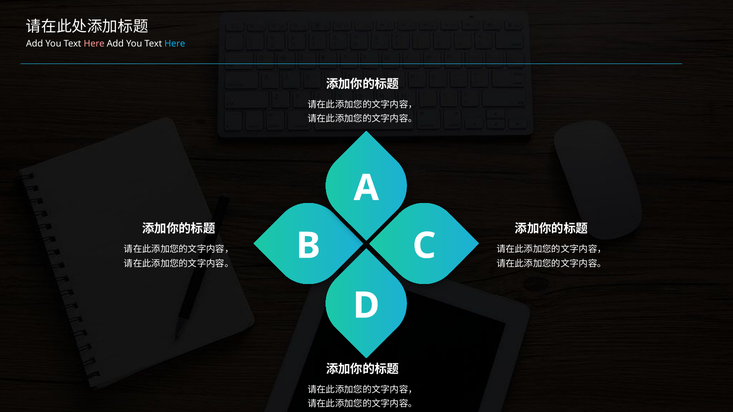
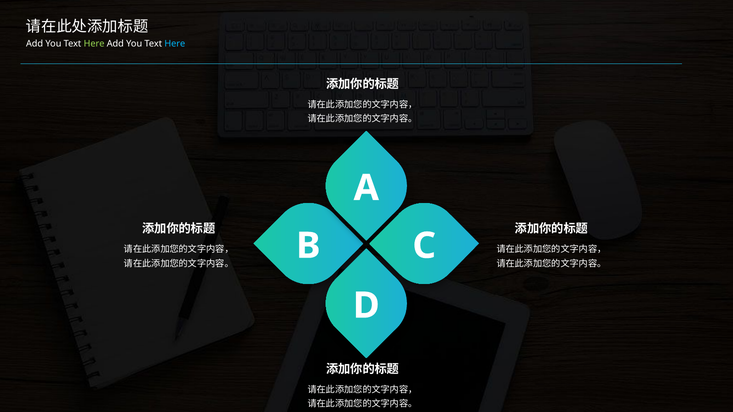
Here colour: pink -> light green (94, 44)
